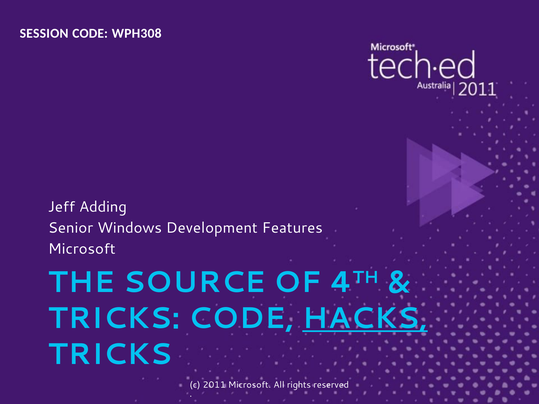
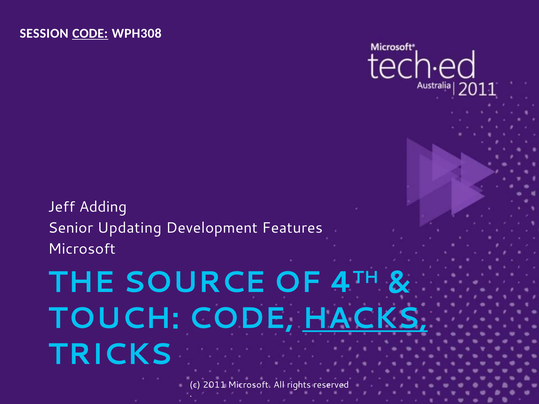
CODE underline: none -> present (90, 34)
Windows: Windows -> Updating (129, 228)
TRICKS: TRICKS -> TOUCH (114, 318)
